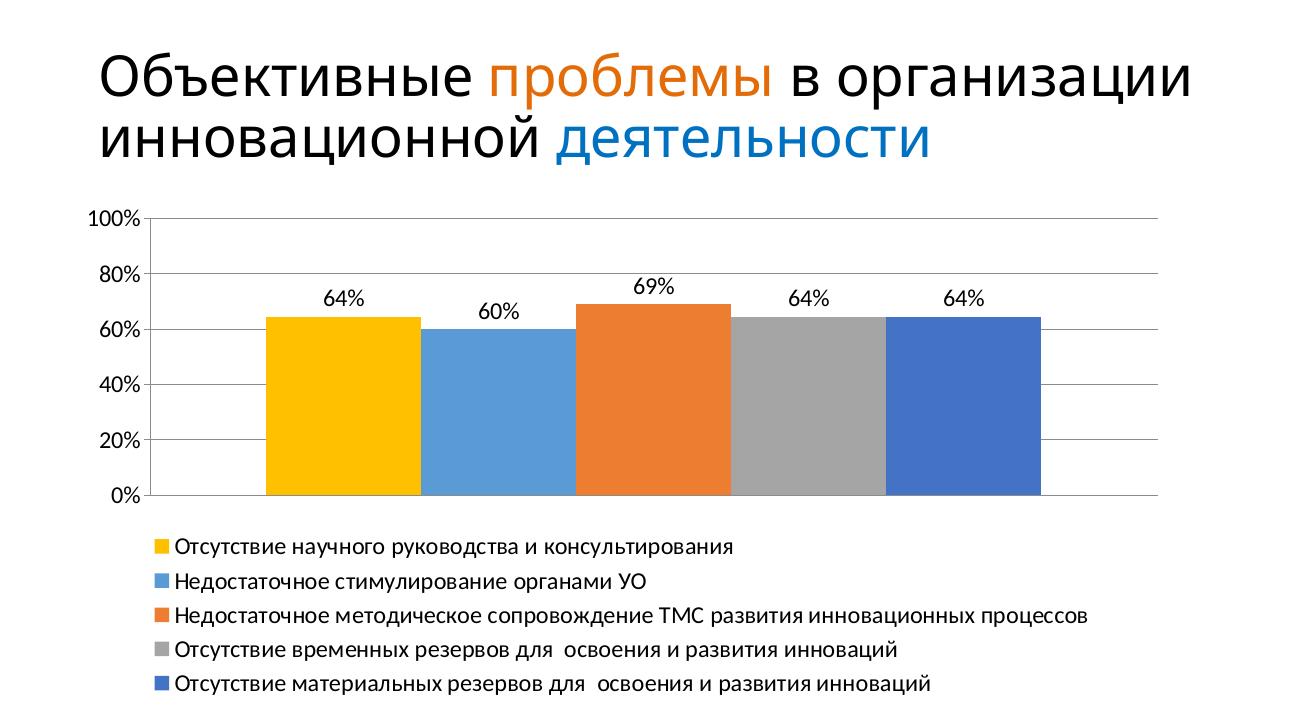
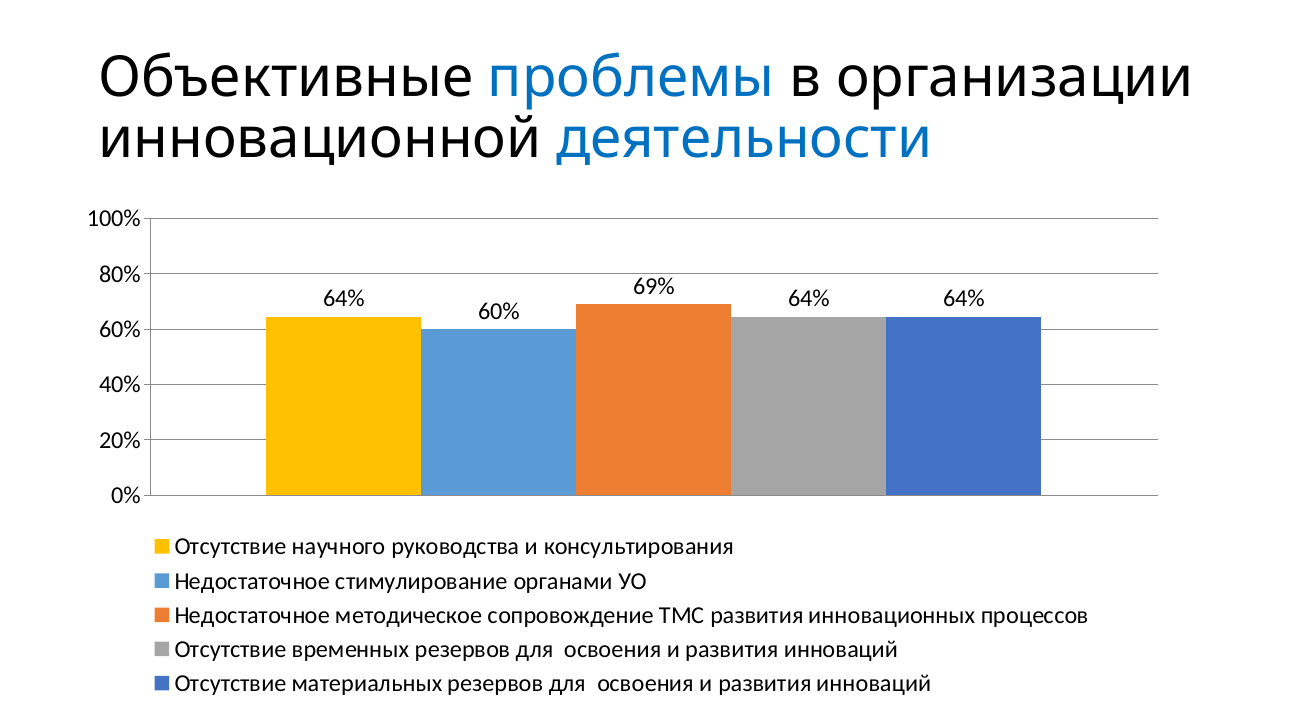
проблемы colour: orange -> blue (631, 78)
